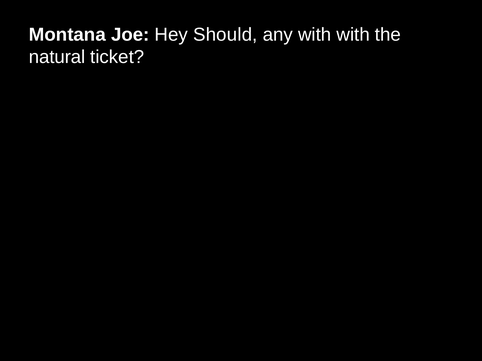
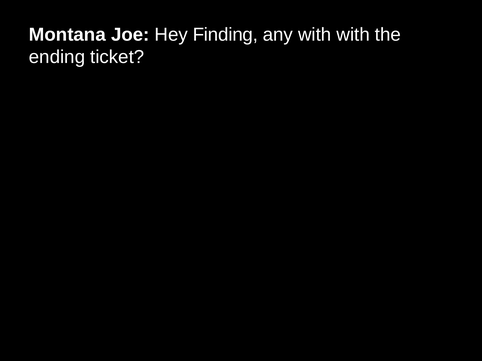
Should: Should -> Finding (225, 35)
natural: natural -> ending (57, 57)
